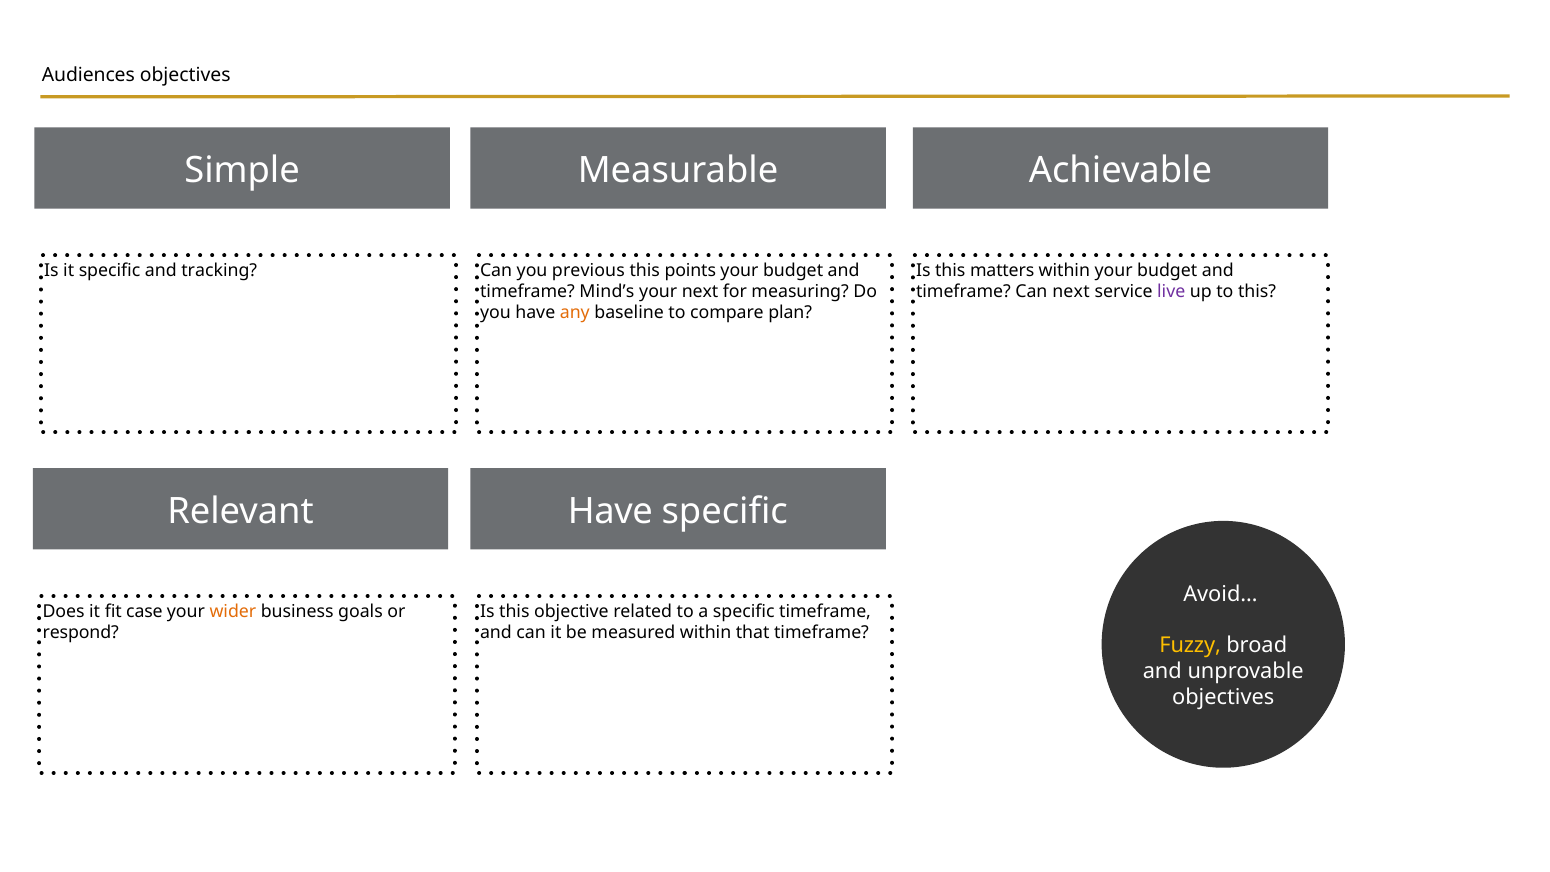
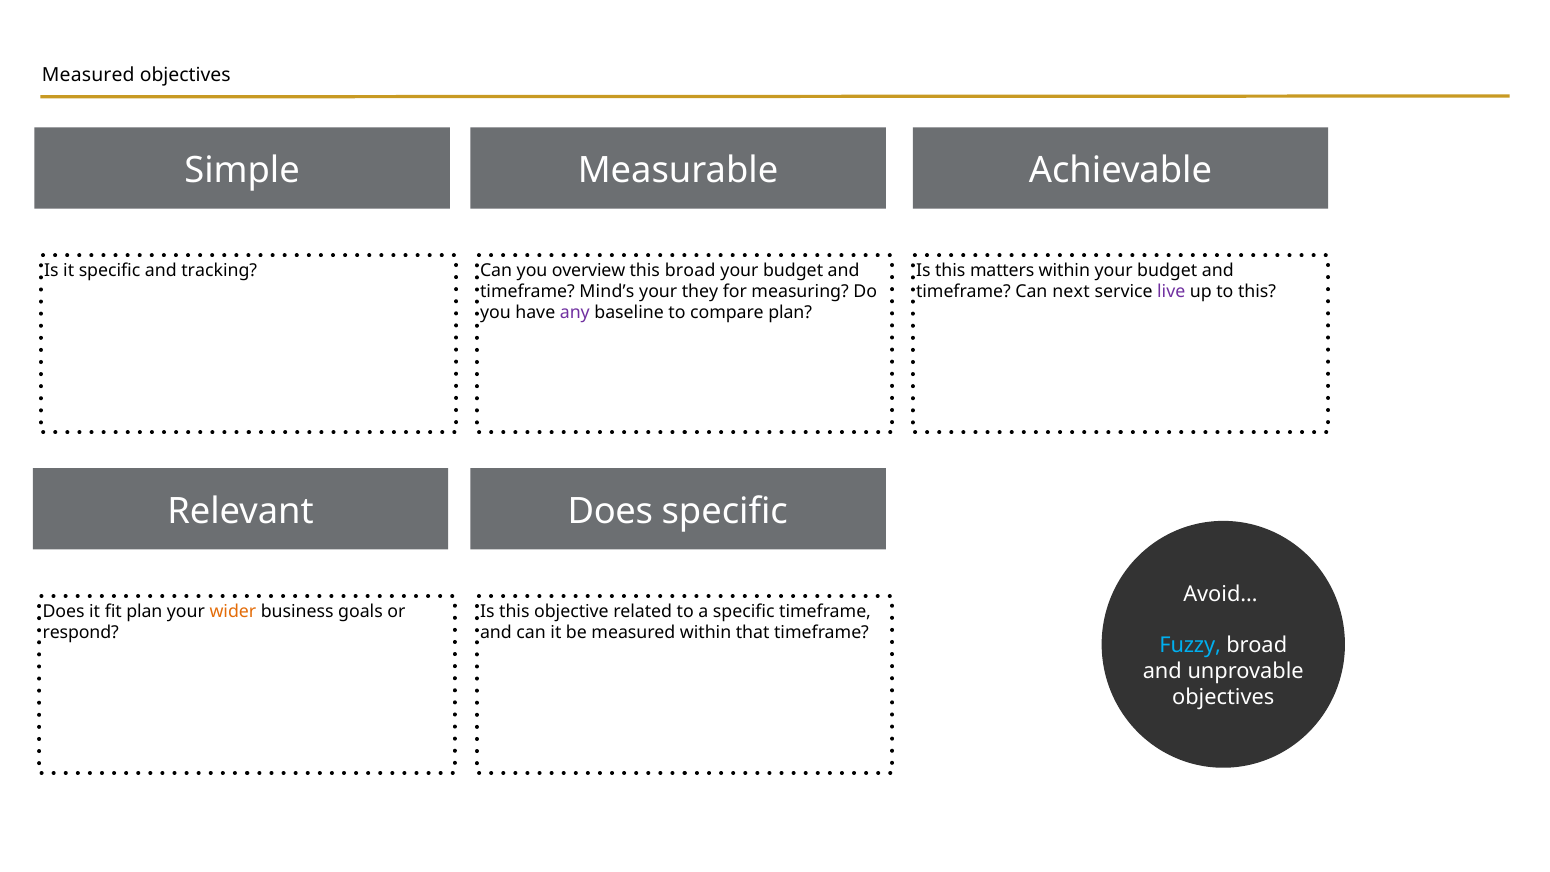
Audiences: Audiences -> Measured (88, 75)
previous: previous -> overview (589, 270)
this points: points -> broad (690, 270)
your next: next -> they (700, 292)
any colour: orange -> purple (575, 313)
Relevant Have: Have -> Does (610, 511)
fit case: case -> plan (144, 611)
Fuzzy colour: yellow -> light blue (1190, 645)
